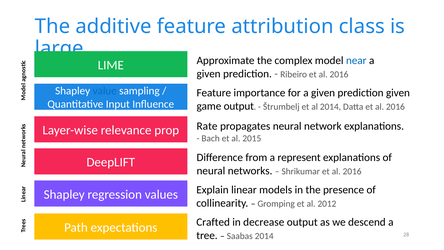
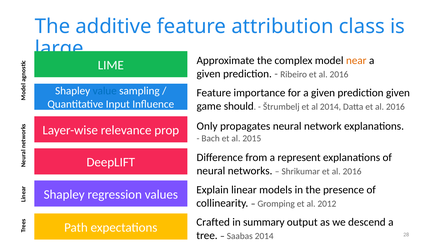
near colour: blue -> orange (356, 61)
game output: output -> should (239, 106)
Rate: Rate -> Only (207, 126)
decrease: decrease -> summary (264, 222)
